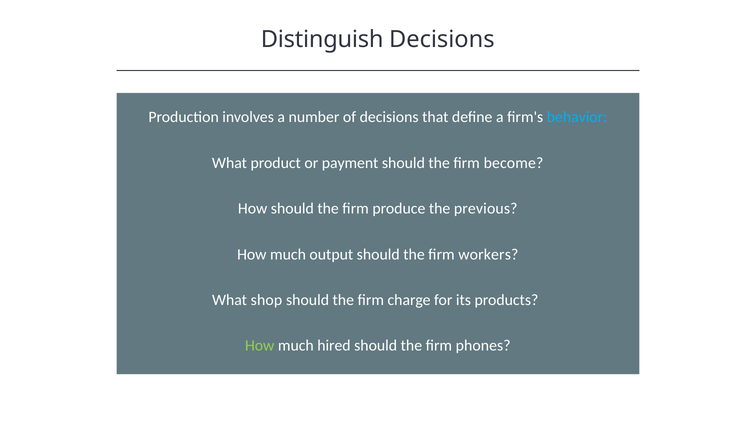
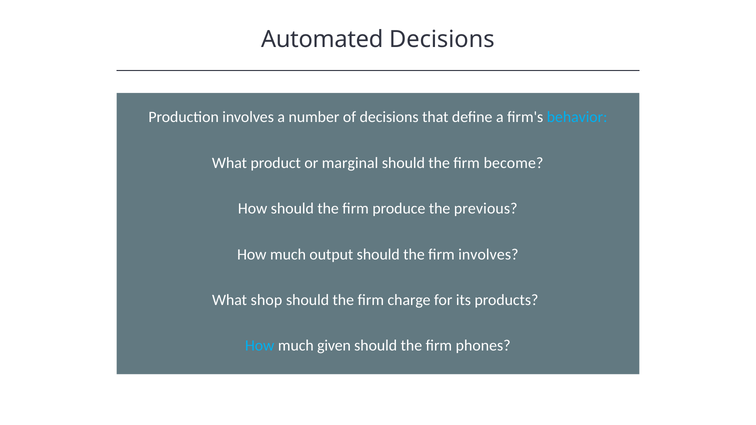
Distinguish: Distinguish -> Automated (322, 40)
payment: payment -> marginal (350, 163)
firm workers: workers -> involves (488, 255)
How colour: light green -> light blue (260, 346)
hired: hired -> given (334, 346)
